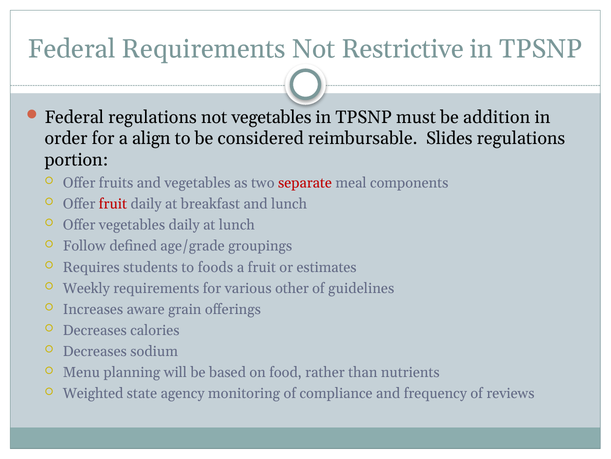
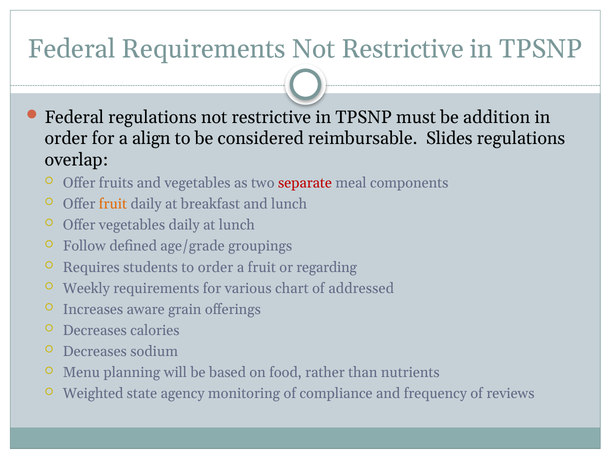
regulations not vegetables: vegetables -> restrictive (271, 117)
portion: portion -> overlap (76, 160)
fruit colour: red -> orange (113, 204)
to foods: foods -> order (215, 267)
estimates: estimates -> regarding (327, 267)
other: other -> chart (292, 288)
guidelines: guidelines -> addressed (361, 288)
